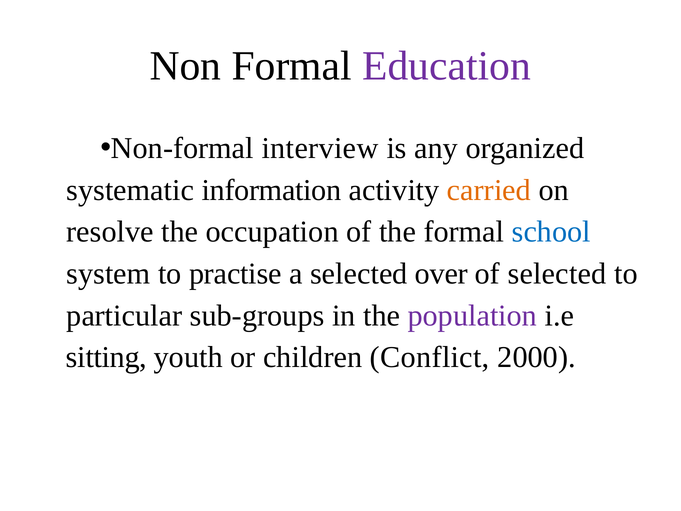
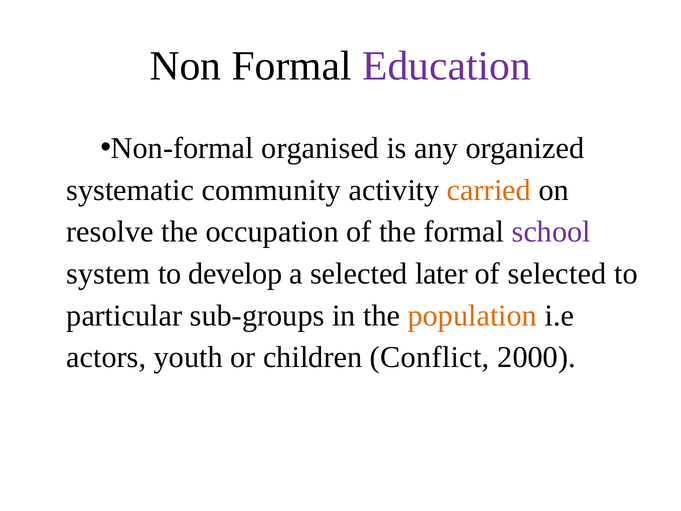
interview: interview -> organised (320, 148)
information: information -> community (271, 190)
school colour: blue -> purple (551, 232)
practise: practise -> develop (235, 274)
over: over -> later (441, 274)
population colour: purple -> orange (472, 315)
sitting: sitting -> actors (106, 357)
